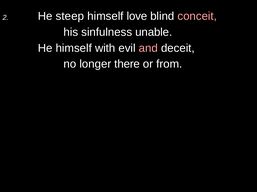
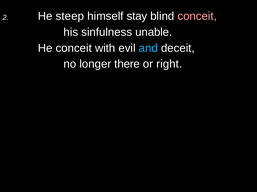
love: love -> stay (137, 16)
He himself: himself -> conceit (74, 48)
and colour: pink -> light blue (148, 48)
from: from -> right (169, 64)
